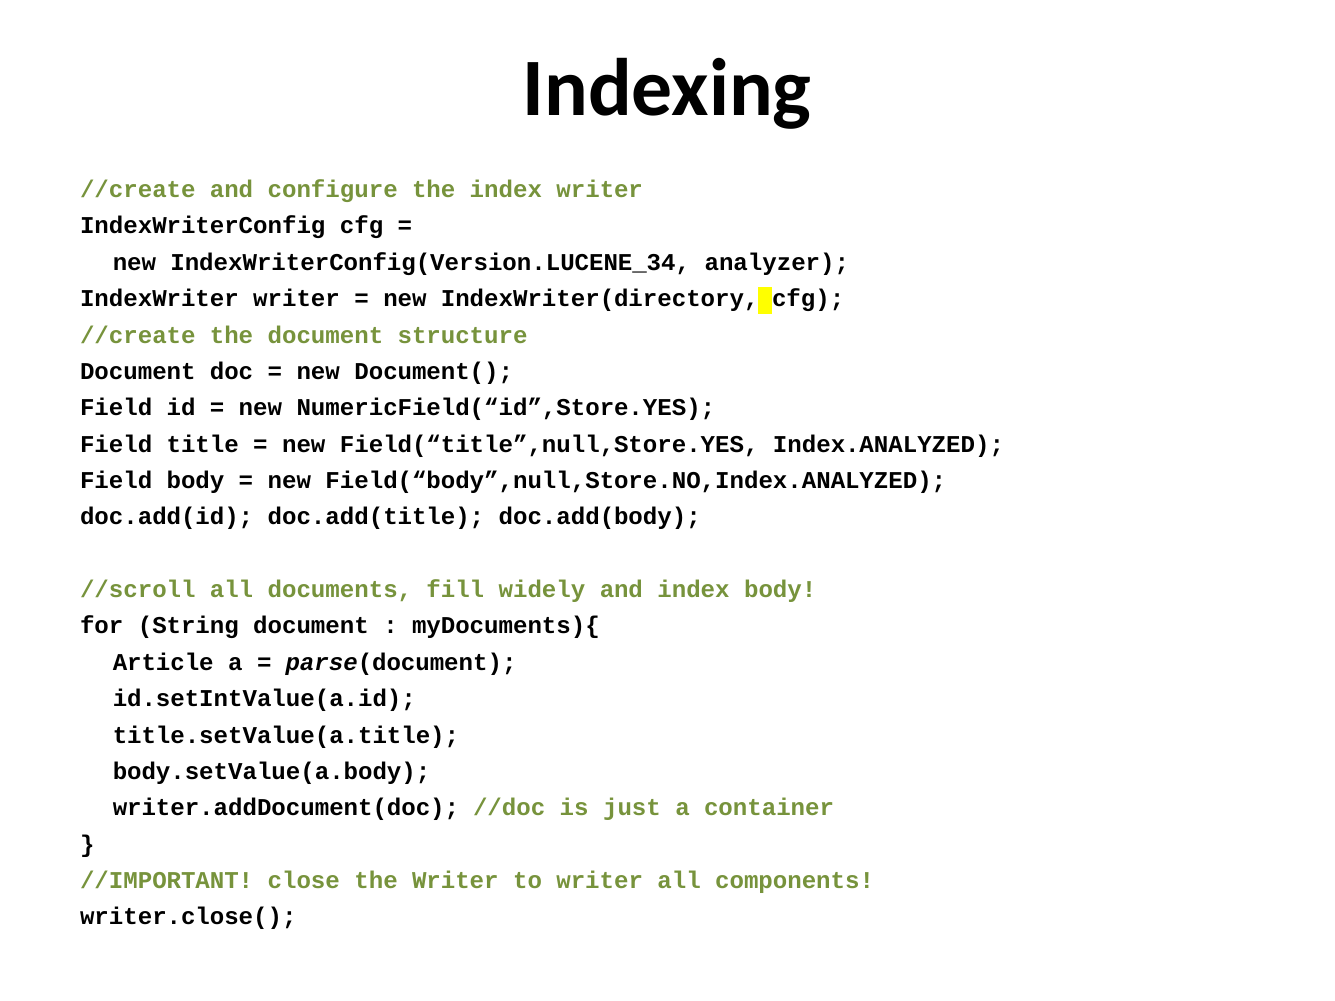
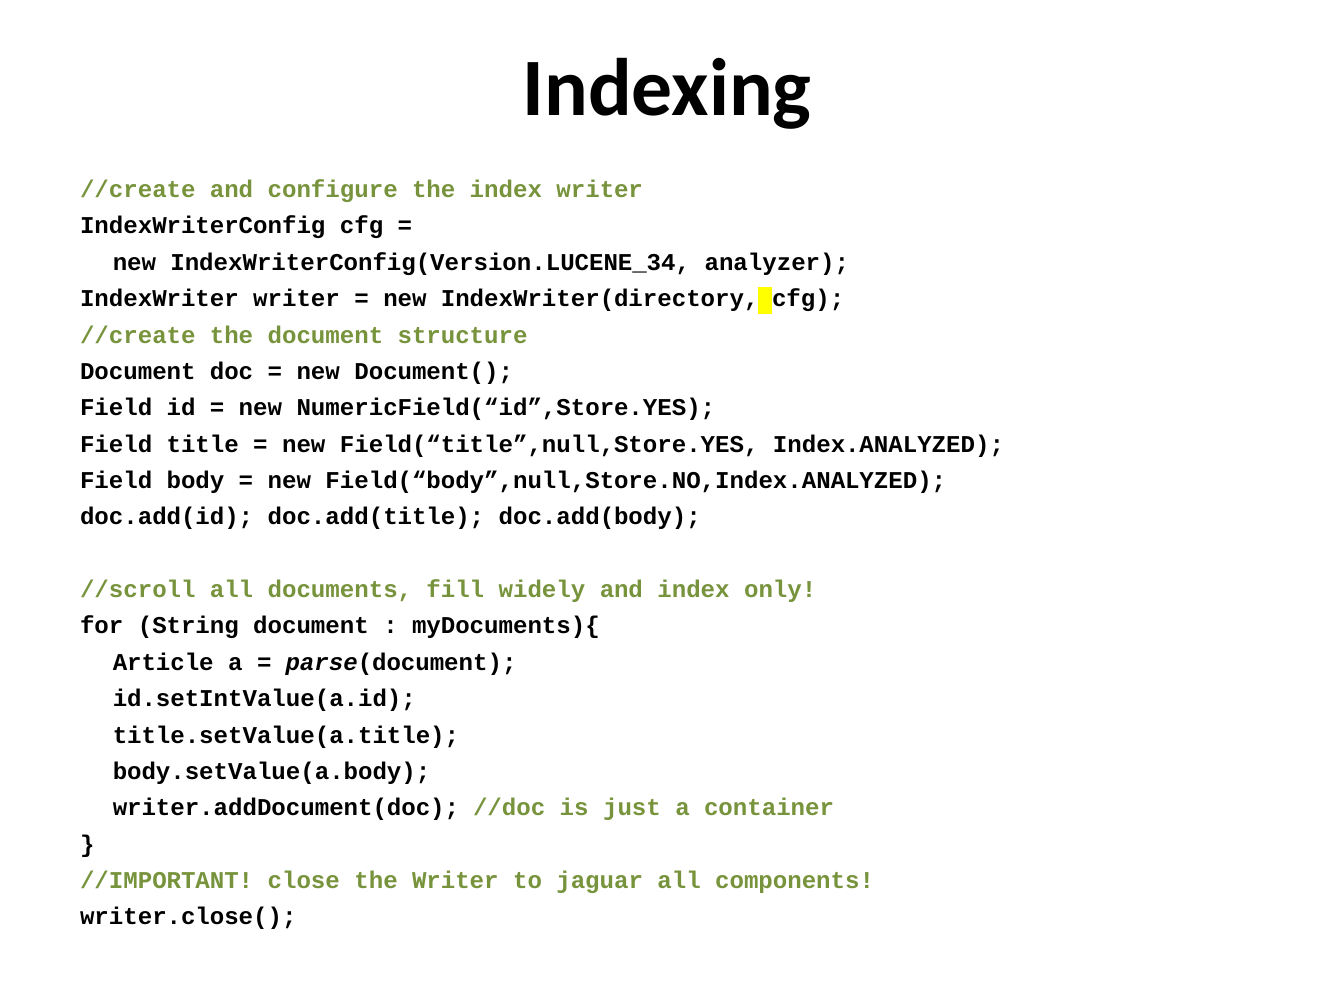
index body: body -> only (780, 590)
to writer: writer -> jaguar (600, 881)
